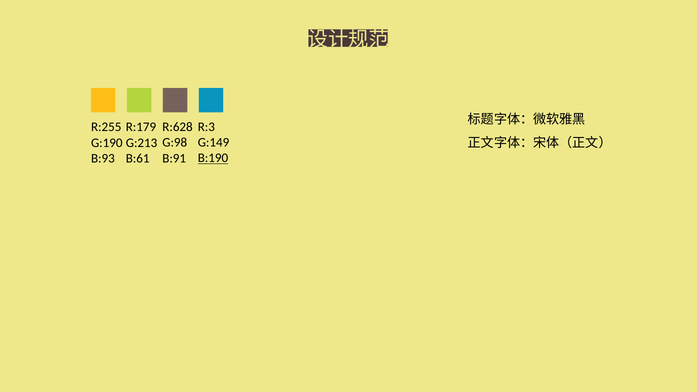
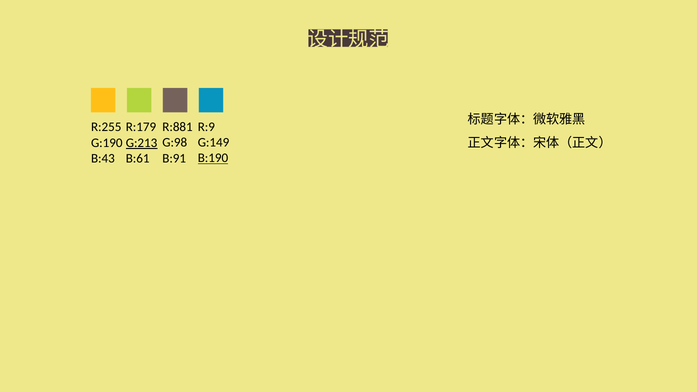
R:3: R:3 -> R:9 (206, 127)
R:628: R:628 -> R:881 (178, 127)
G:213 underline: none -> present (142, 143)
B:93: B:93 -> B:43 (103, 159)
